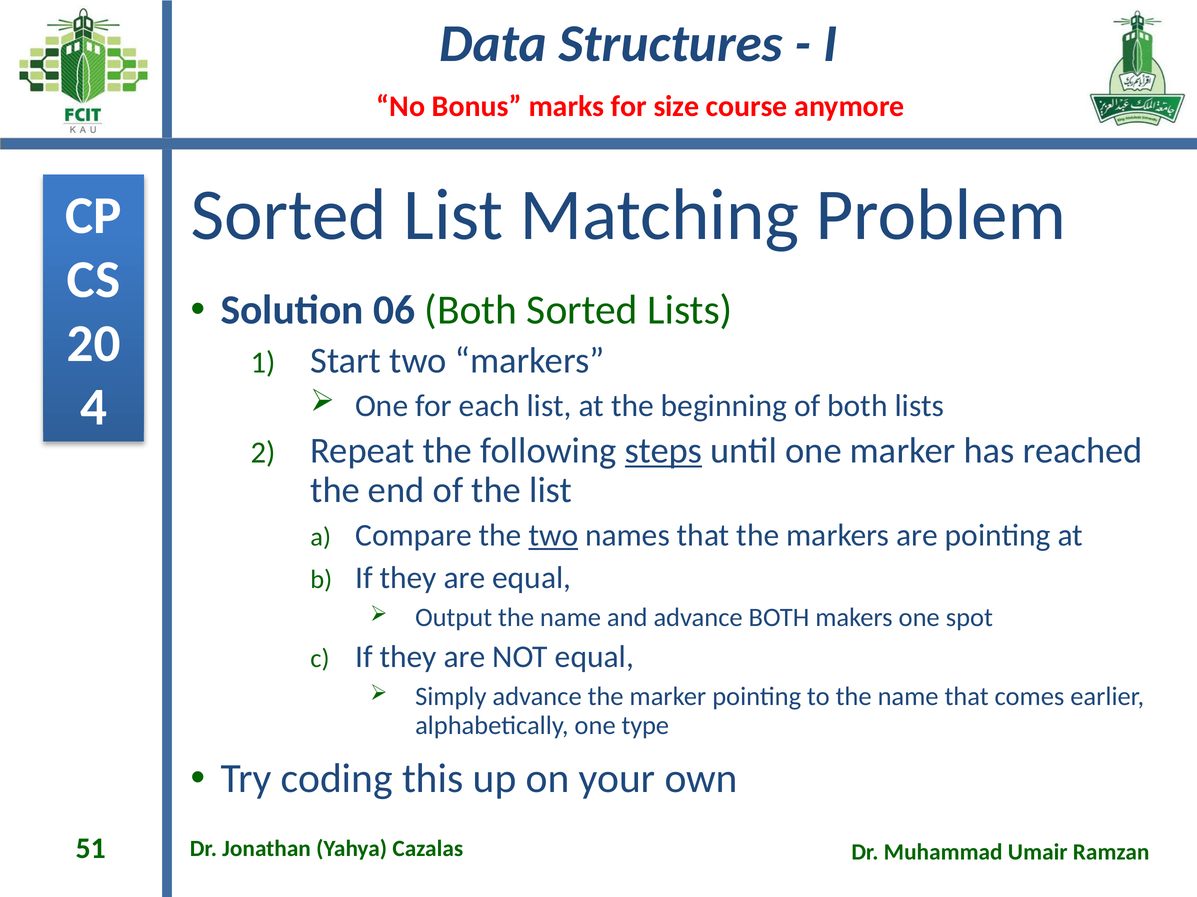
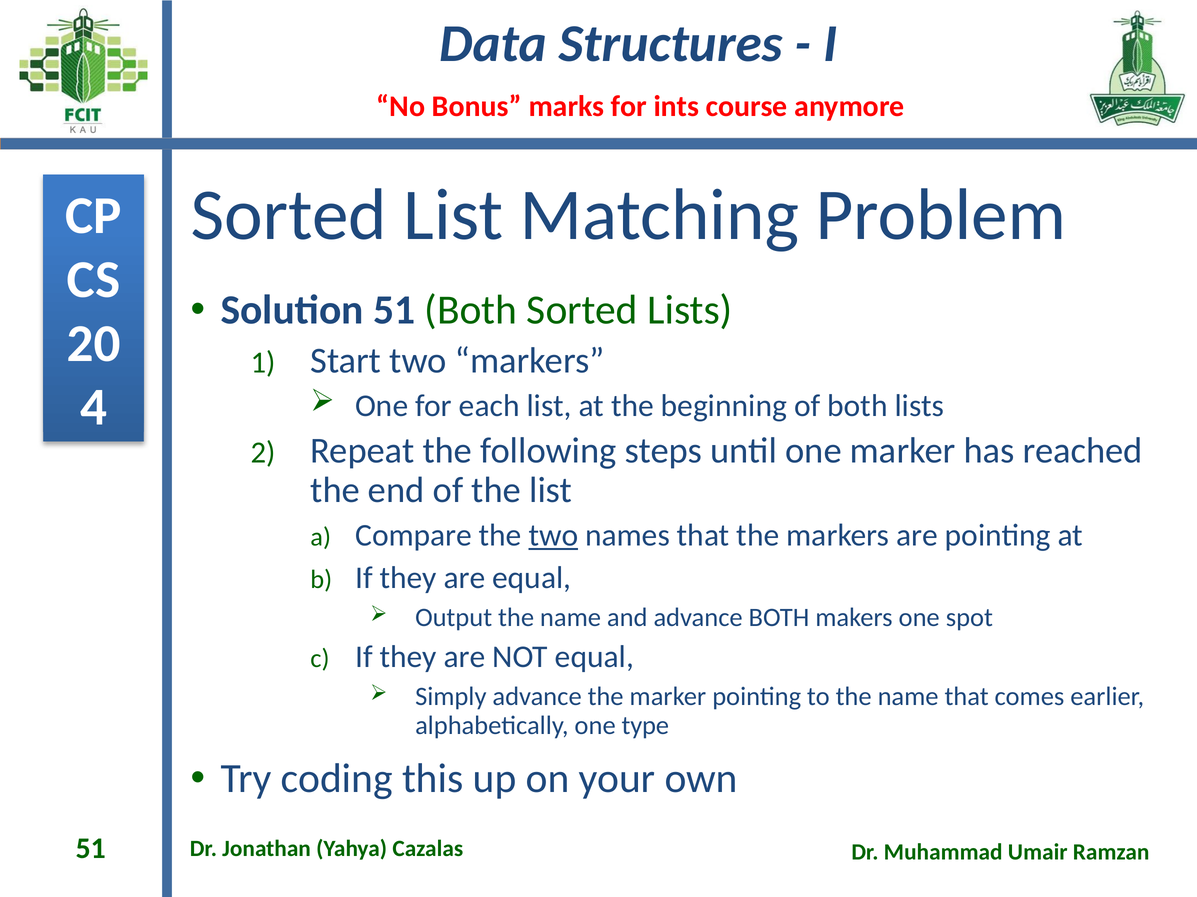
size: size -> ints (676, 106)
Solution 06: 06 -> 51 (394, 310)
steps underline: present -> none (663, 451)
